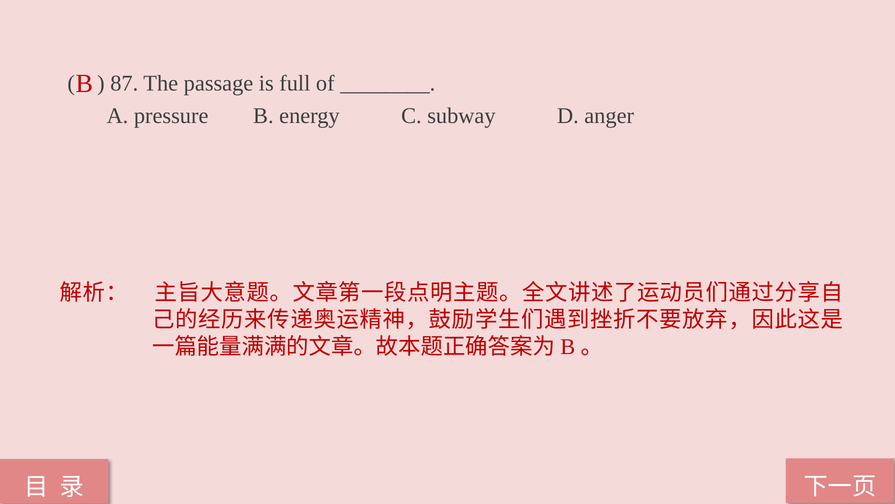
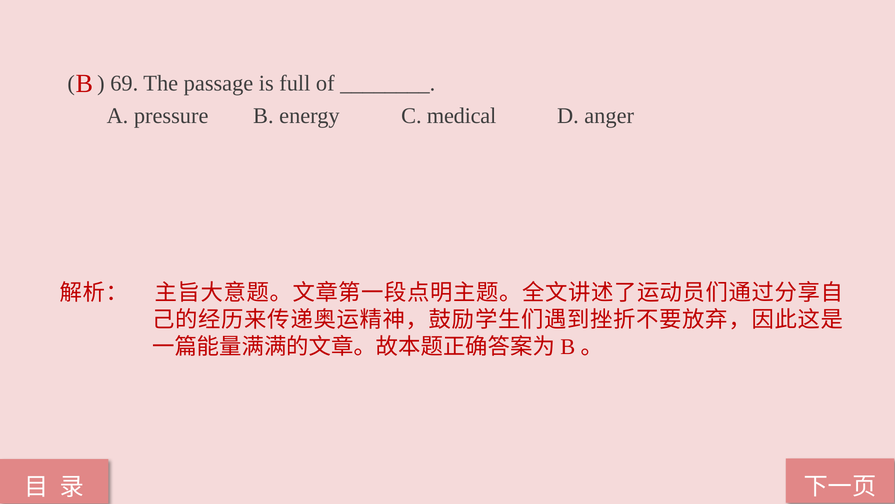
87: 87 -> 69 (124, 83)
subway: subway -> medical (462, 116)
